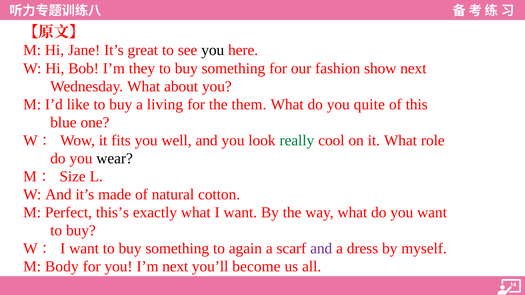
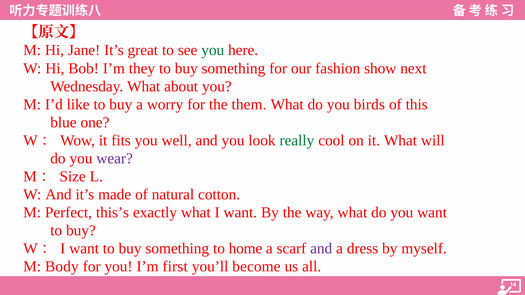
you colour: black -> green (213, 50)
living: living -> worry (165, 104)
quite: quite -> birds (369, 104)
role: role -> will (433, 141)
wear colour: black -> purple (115, 159)
again: again -> home (245, 249)
I’m next: next -> first (175, 267)
